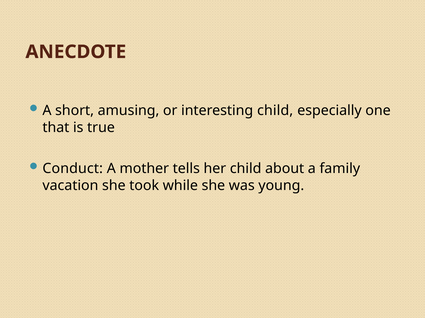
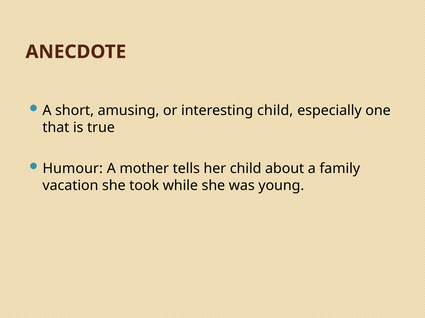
Conduct: Conduct -> Humour (73, 169)
